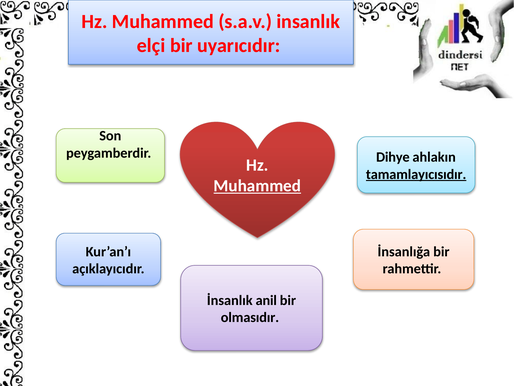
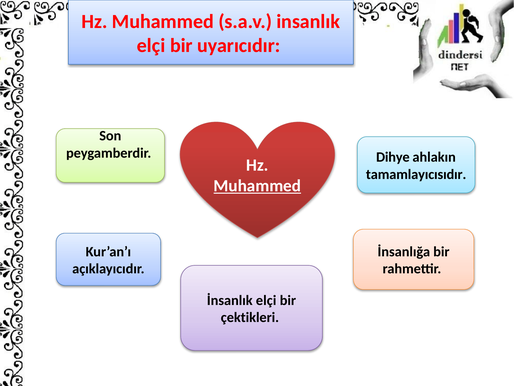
tamamlayıcısıdır underline: present -> none (416, 174)
İnsanlık anil: anil -> elçi (266, 300)
olmasıdır: olmasıdır -> çektikleri (250, 317)
